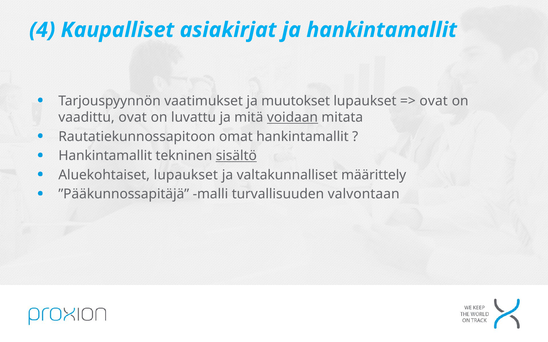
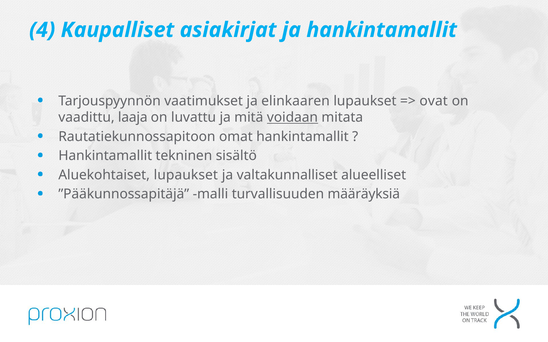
muutokset: muutokset -> elinkaaren (296, 101)
vaadittu ovat: ovat -> laaja (133, 118)
sisältö underline: present -> none (236, 156)
määrittely: määrittely -> alueelliset (374, 175)
valvontaan: valvontaan -> määräyksiä (364, 194)
